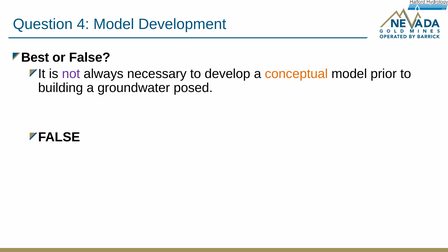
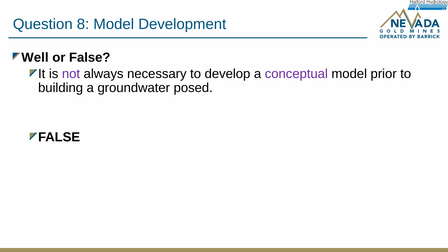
4: 4 -> 8 (83, 24)
Best: Best -> Well (35, 57)
conceptual colour: orange -> purple (296, 74)
